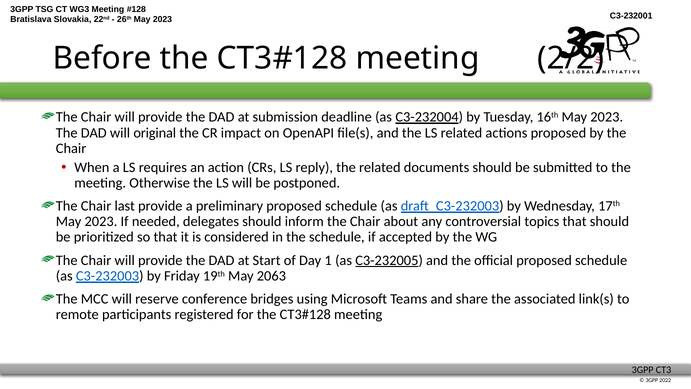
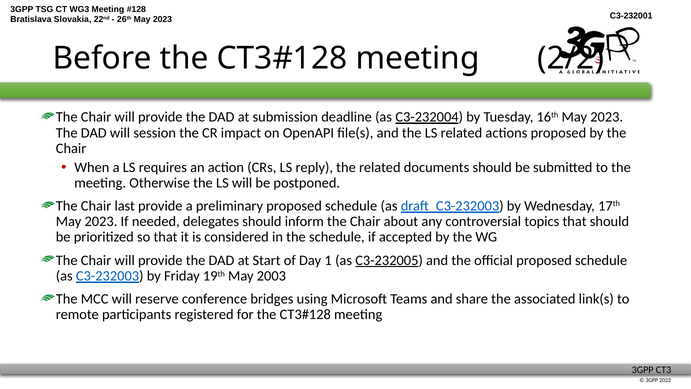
original: original -> session (155, 133)
2063: 2063 -> 2003 (271, 276)
